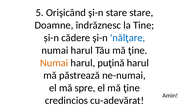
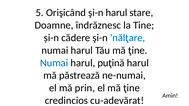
şi-n stare: stare -> harul (117, 13)
Numai colour: orange -> blue (54, 63)
spre: spre -> prin (85, 88)
